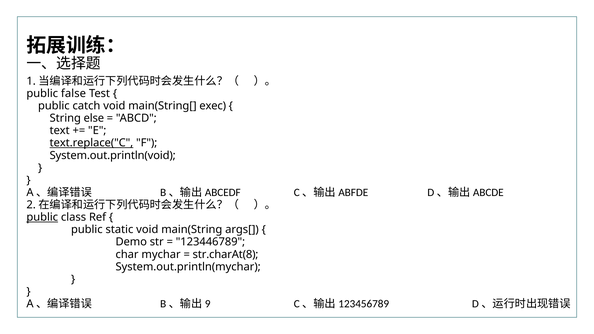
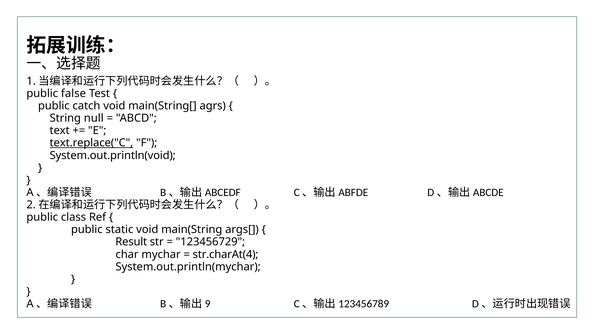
exec: exec -> agrs (213, 106)
else: else -> null (94, 118)
public underline: present -> none (42, 217)
Demo: Demo -> Result (131, 242)
123446789: 123446789 -> 123456729 (210, 242)
str.charAt(8: str.charAt(8 -> str.charAt(4 (226, 254)
